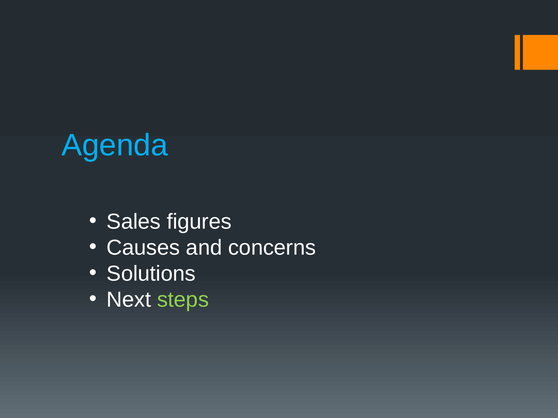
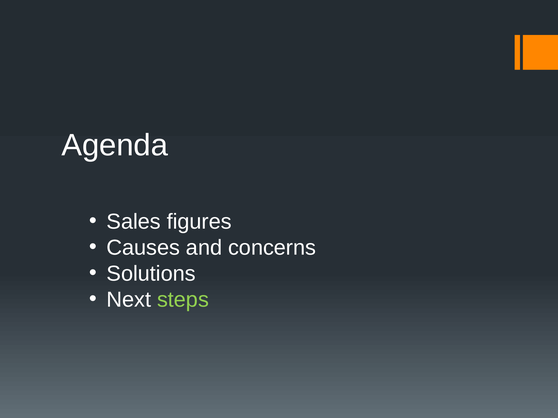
Agenda colour: light blue -> white (115, 145)
